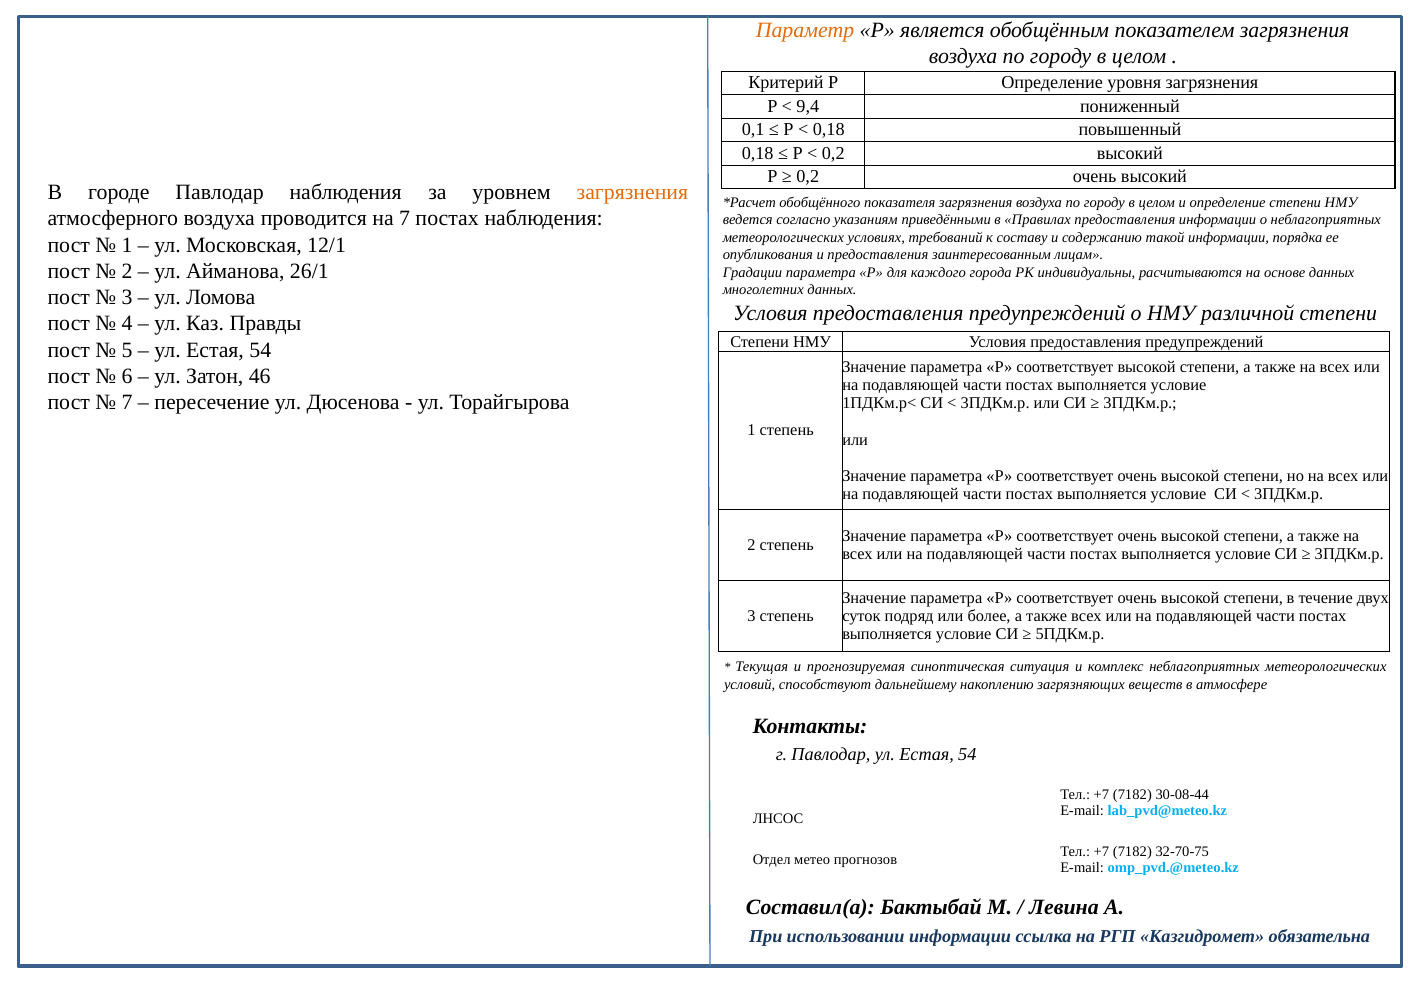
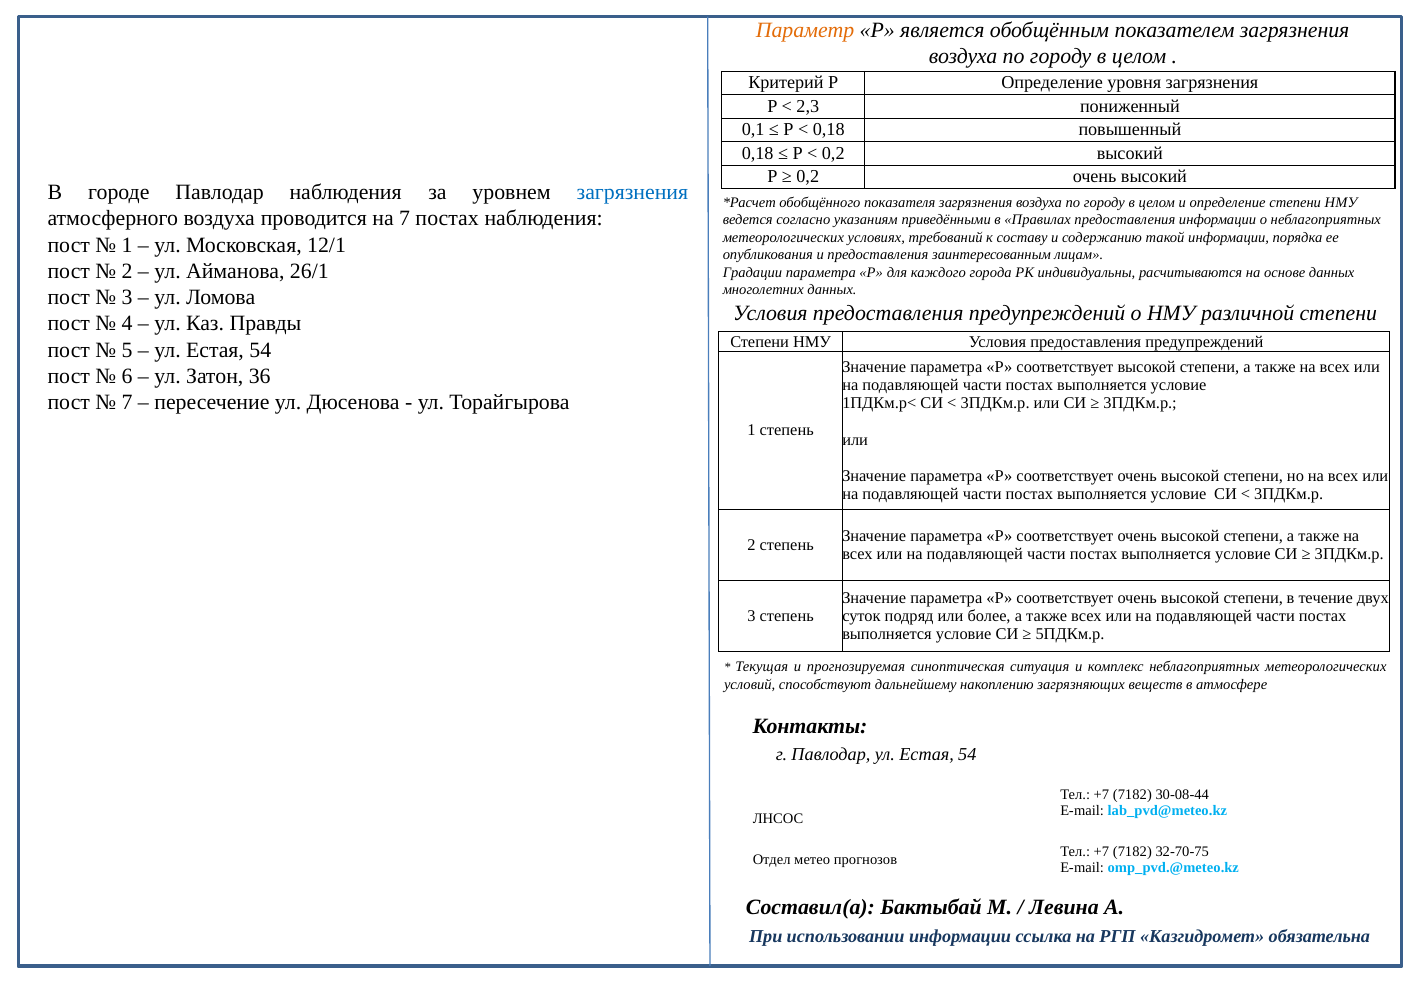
9,4: 9,4 -> 2,3 (808, 106)
загрязнения colour: orange -> blue (632, 193)
46: 46 -> 36 (260, 376)
